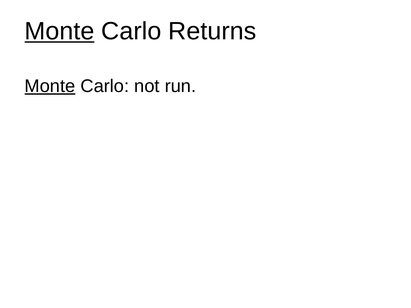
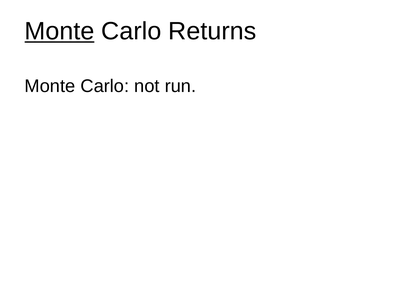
Monte underline: present -> none (50, 86)
